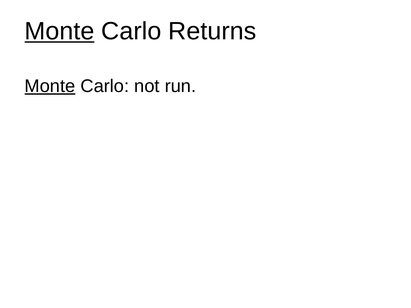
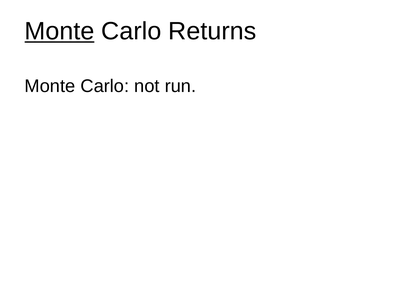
Monte underline: present -> none (50, 86)
